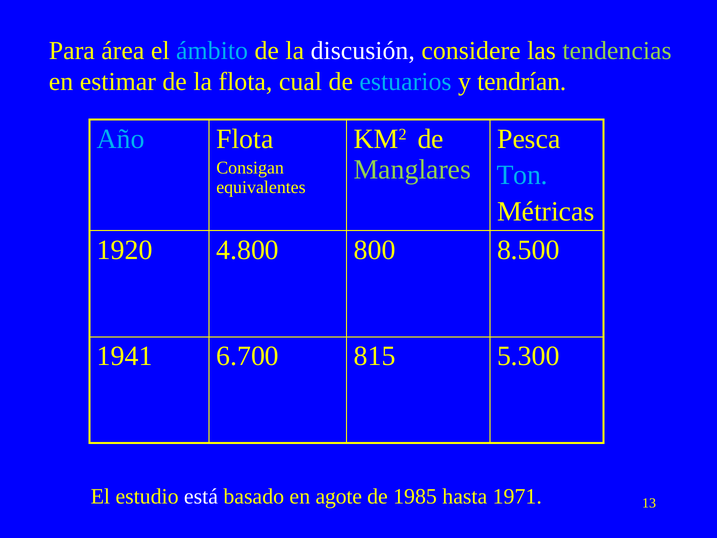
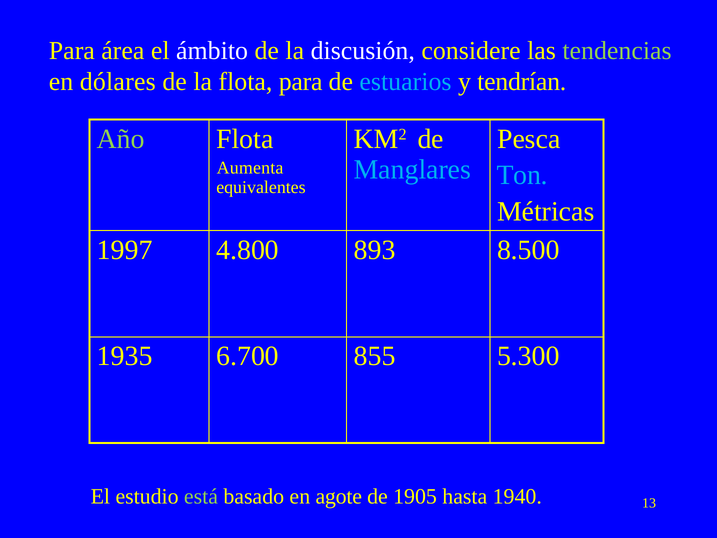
ámbito colour: light blue -> white (212, 51)
estimar: estimar -> dólares (118, 82)
flota cual: cual -> para (301, 82)
Año colour: light blue -> light green (121, 139)
Manglares colour: light green -> light blue (412, 170)
Consigan: Consigan -> Aumenta (250, 168)
1920: 1920 -> 1997 (125, 250)
800: 800 -> 893 (375, 250)
1941: 1941 -> 1935 (125, 356)
815: 815 -> 855 (375, 356)
está colour: white -> light green (201, 496)
1985: 1985 -> 1905 (415, 496)
1971: 1971 -> 1940 (517, 496)
